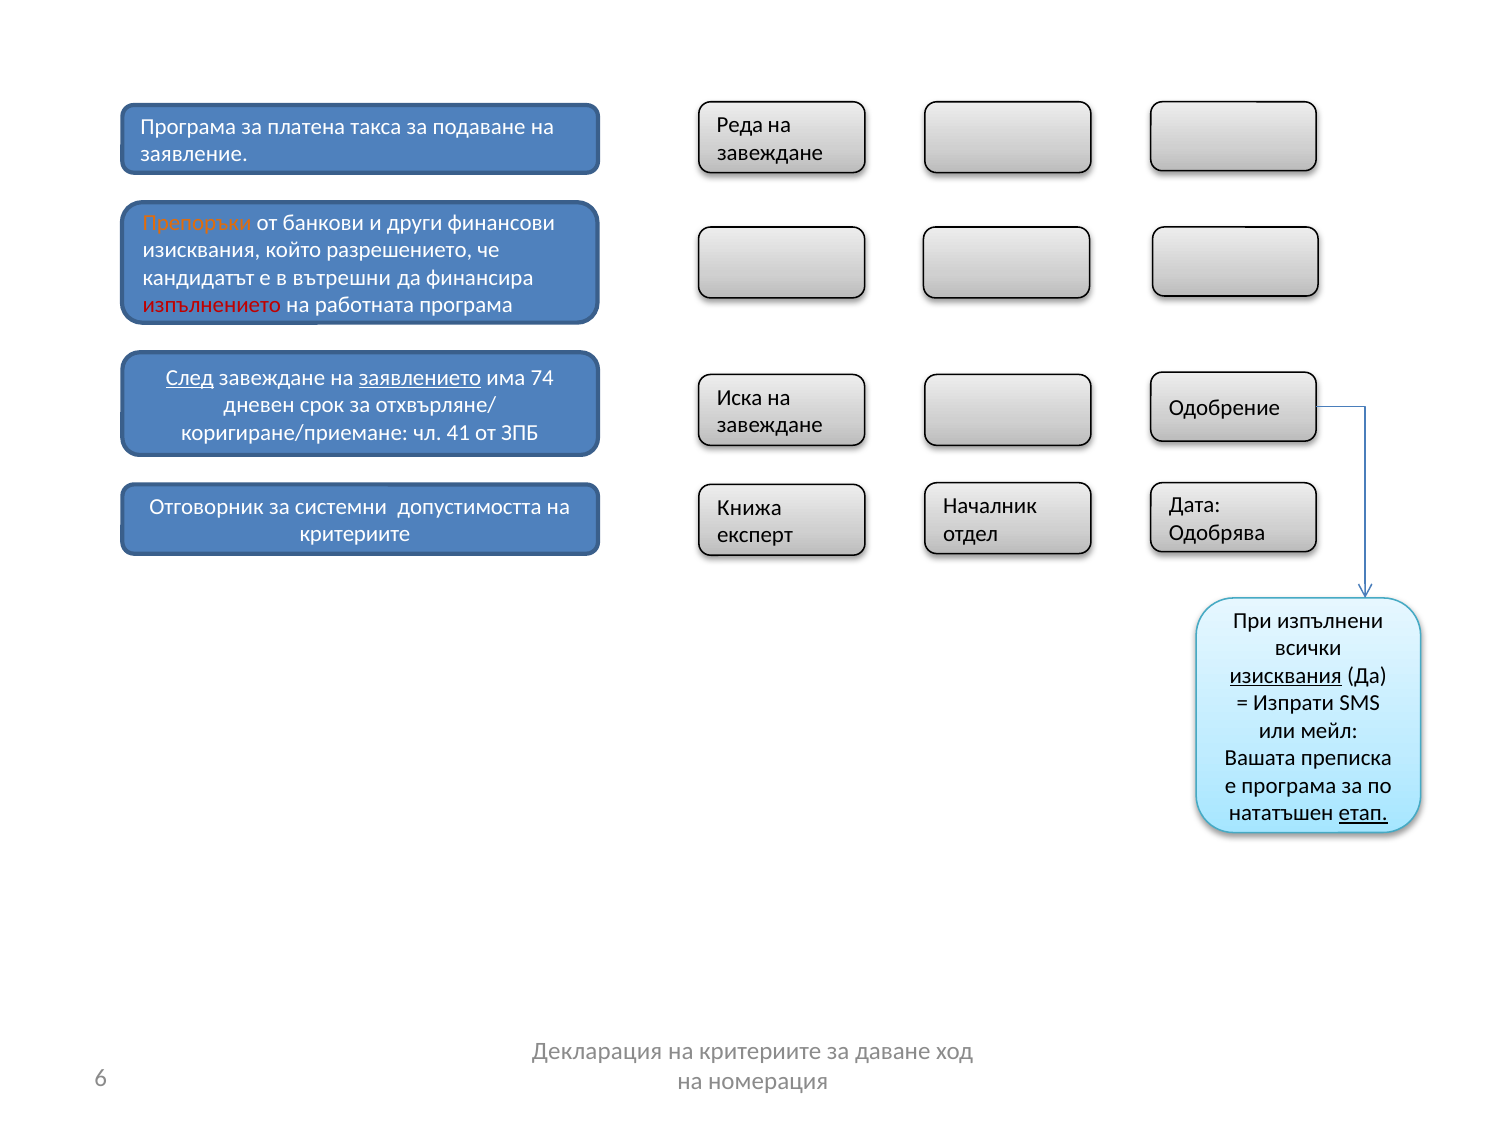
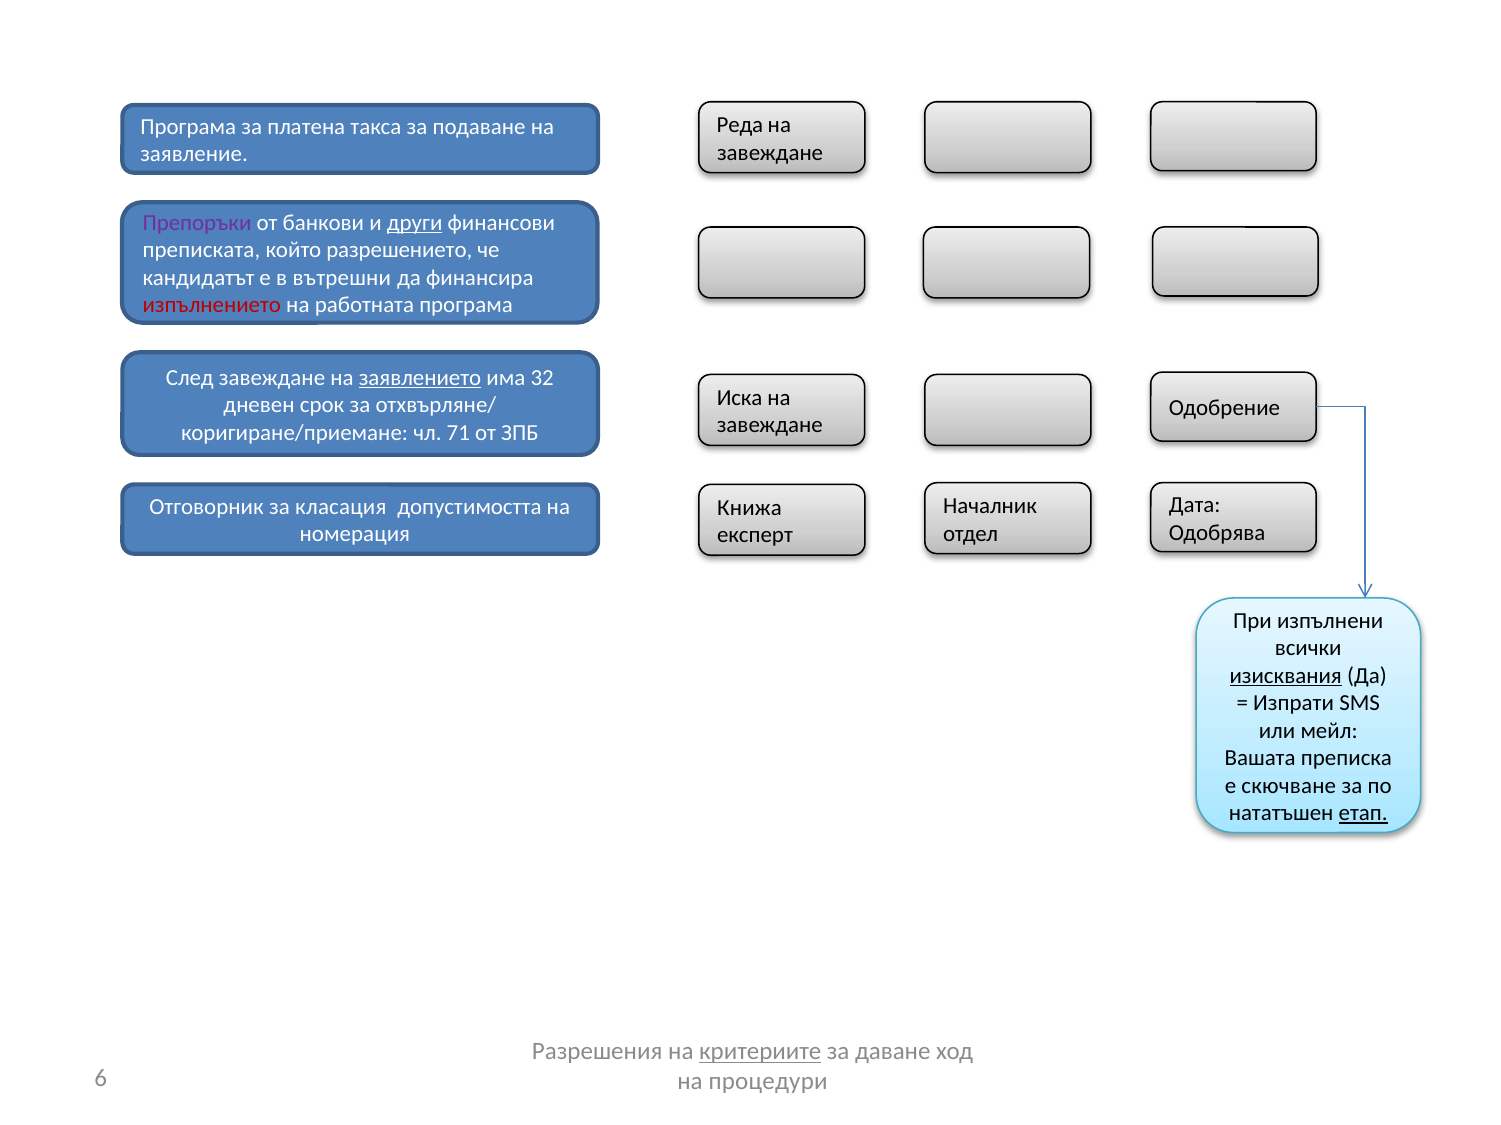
Препоръки colour: orange -> purple (197, 223)
други underline: none -> present (415, 223)
изисквания: изисквания -> преписката (201, 250)
След underline: present -> none (190, 378)
74: 74 -> 32 (542, 378)
41: 41 -> 71 (458, 433)
системни: системни -> класация (341, 507)
критериите: критериите -> номерация (355, 535)
е програма: програма -> скючване (1289, 786)
Декларация: Декларация -> Разрешения (597, 1052)
критериите underline: none -> present (760, 1052)
номерация: номерация -> процедури (768, 1082)
